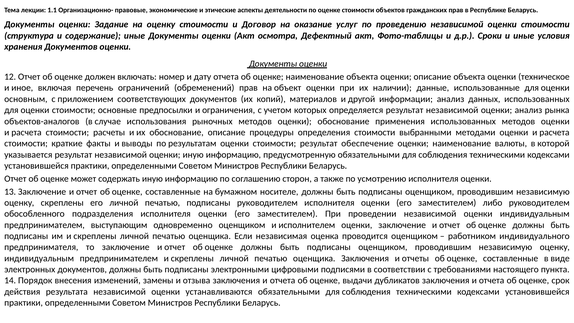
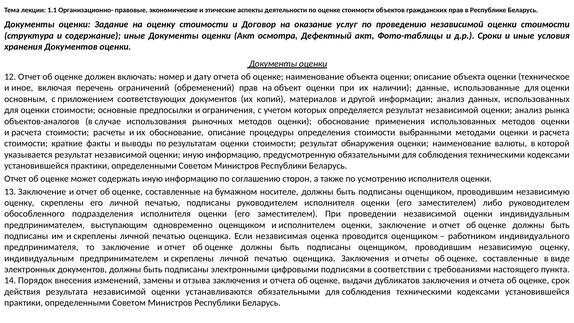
обеспечение: обеспечение -> обнаружения (368, 143)
